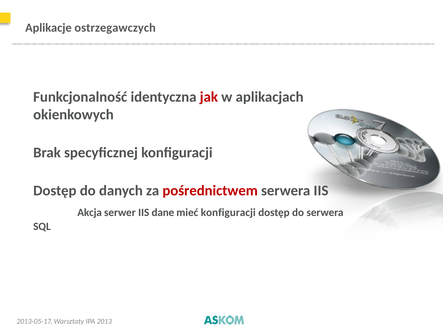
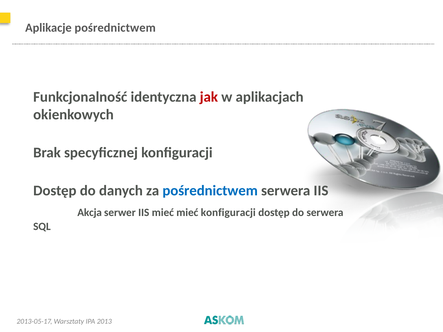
Aplikacje ostrzegawczych: ostrzegawczych -> pośrednictwem (115, 28)
pośrednictwem colour: red -> blue (210, 191)
IIS dane: dane -> mieć (163, 213)
